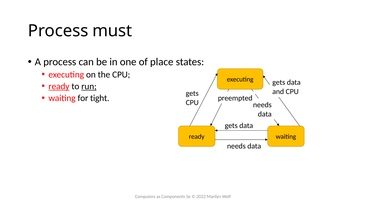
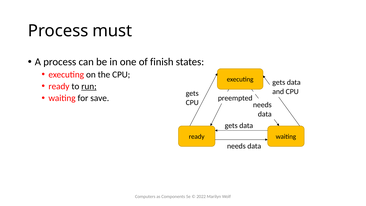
place: place -> finish (162, 62)
ready underline: present -> none (59, 86)
tight: tight -> save (100, 98)
